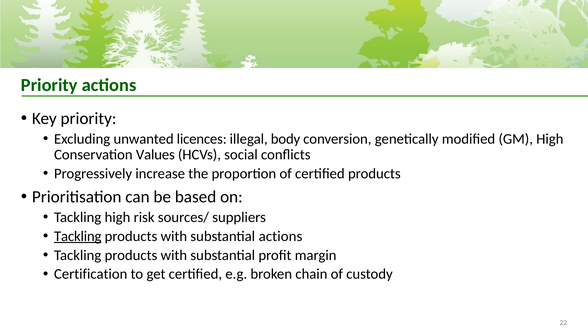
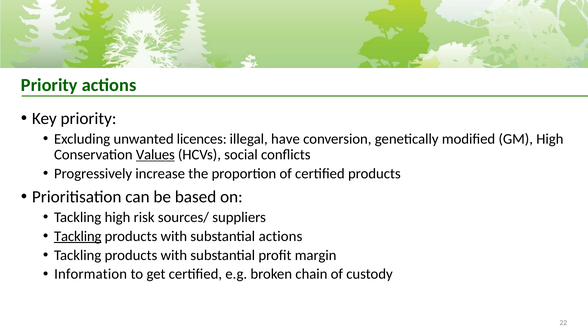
body: body -> have (285, 139)
Values underline: none -> present (155, 155)
Certification: Certification -> Information (91, 274)
